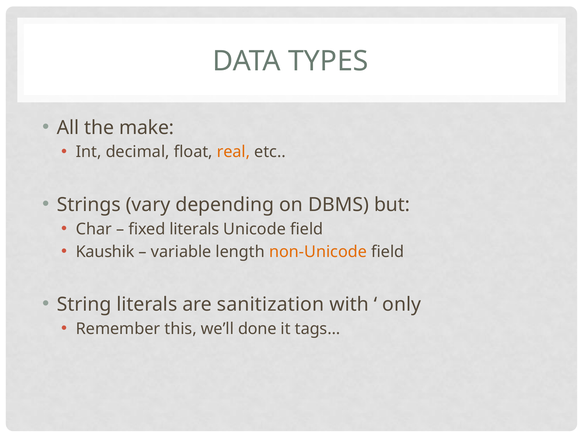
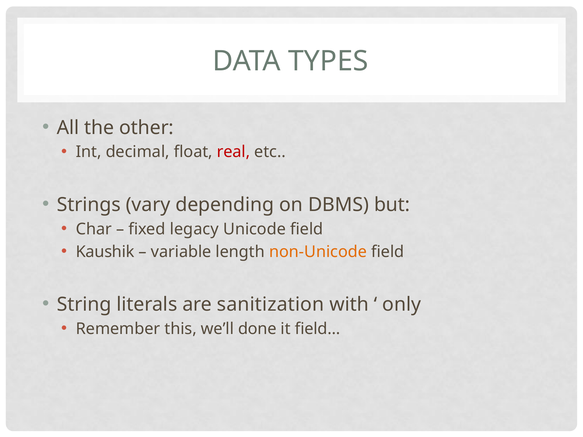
make: make -> other (147, 128)
real colour: orange -> red (233, 152)
fixed literals: literals -> legacy (194, 229)
tags…: tags… -> field… (318, 329)
